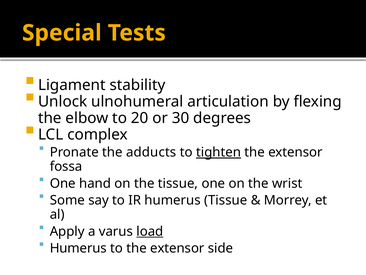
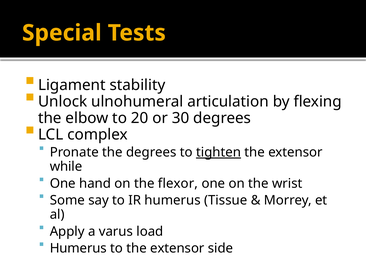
the adducts: adducts -> degrees (151, 152)
fossa: fossa -> while (66, 166)
the tissue: tissue -> flexor (178, 183)
load underline: present -> none (150, 231)
